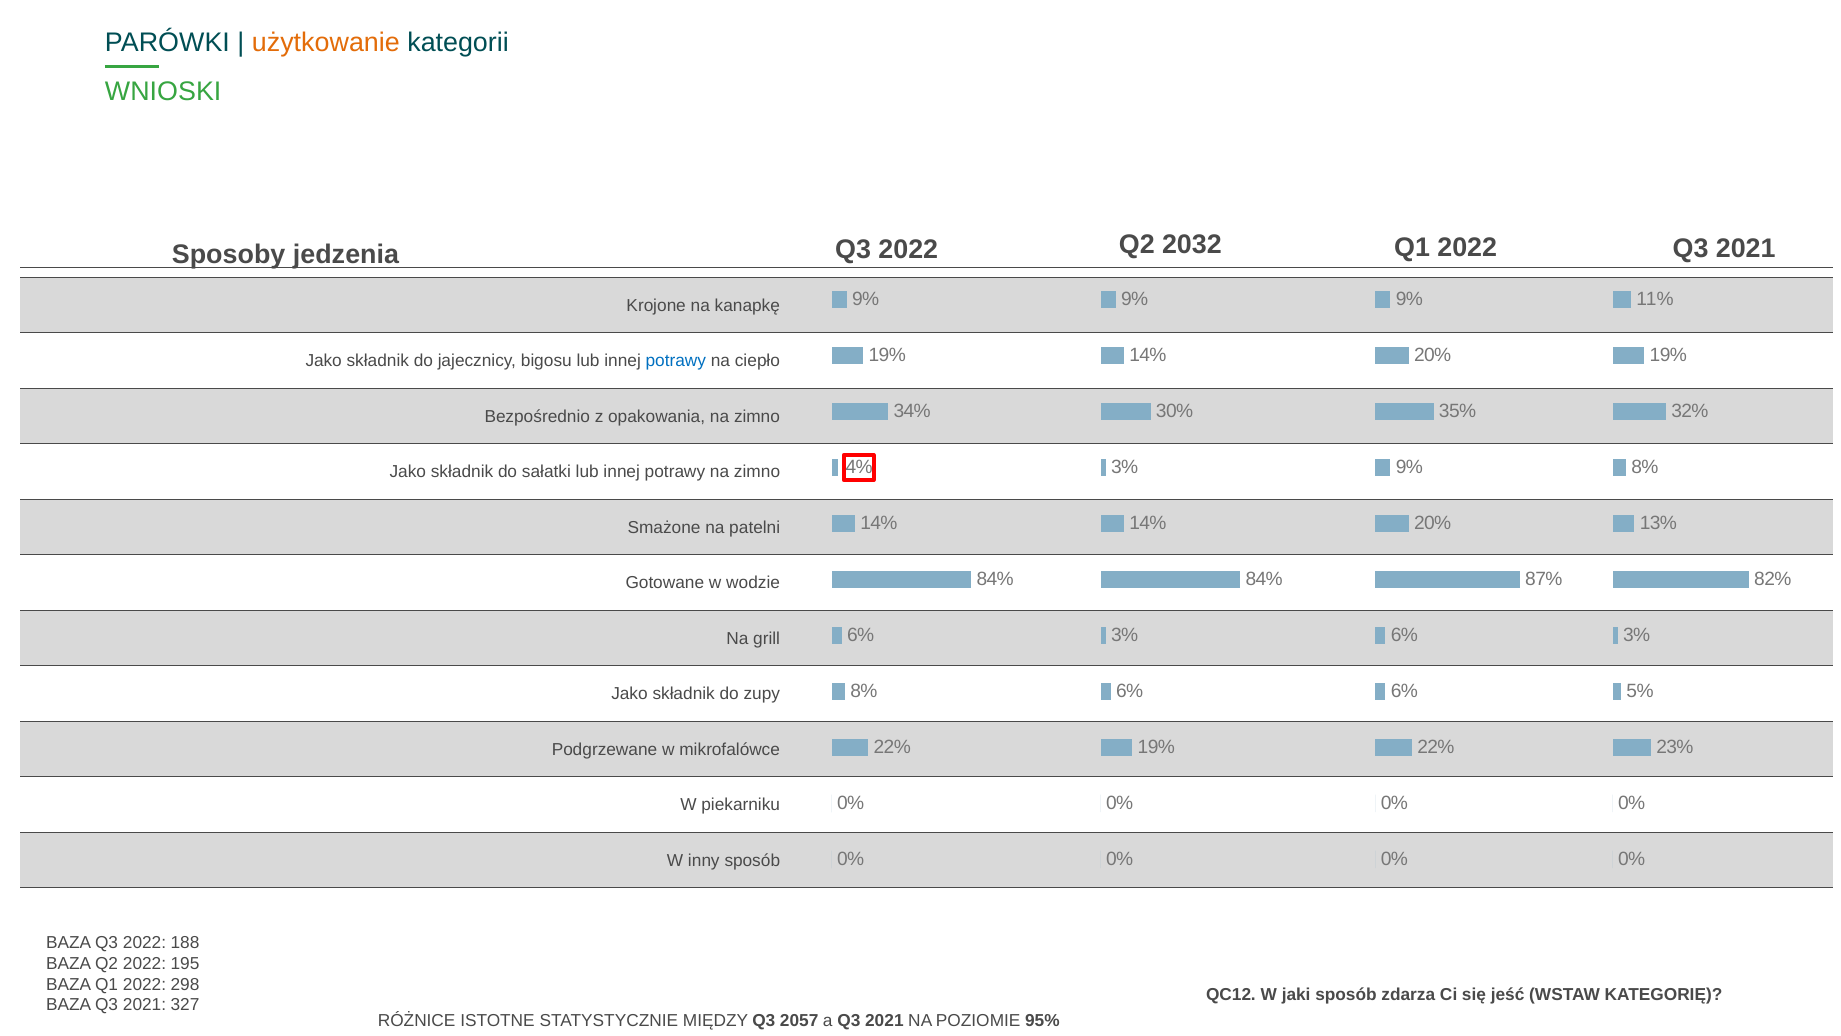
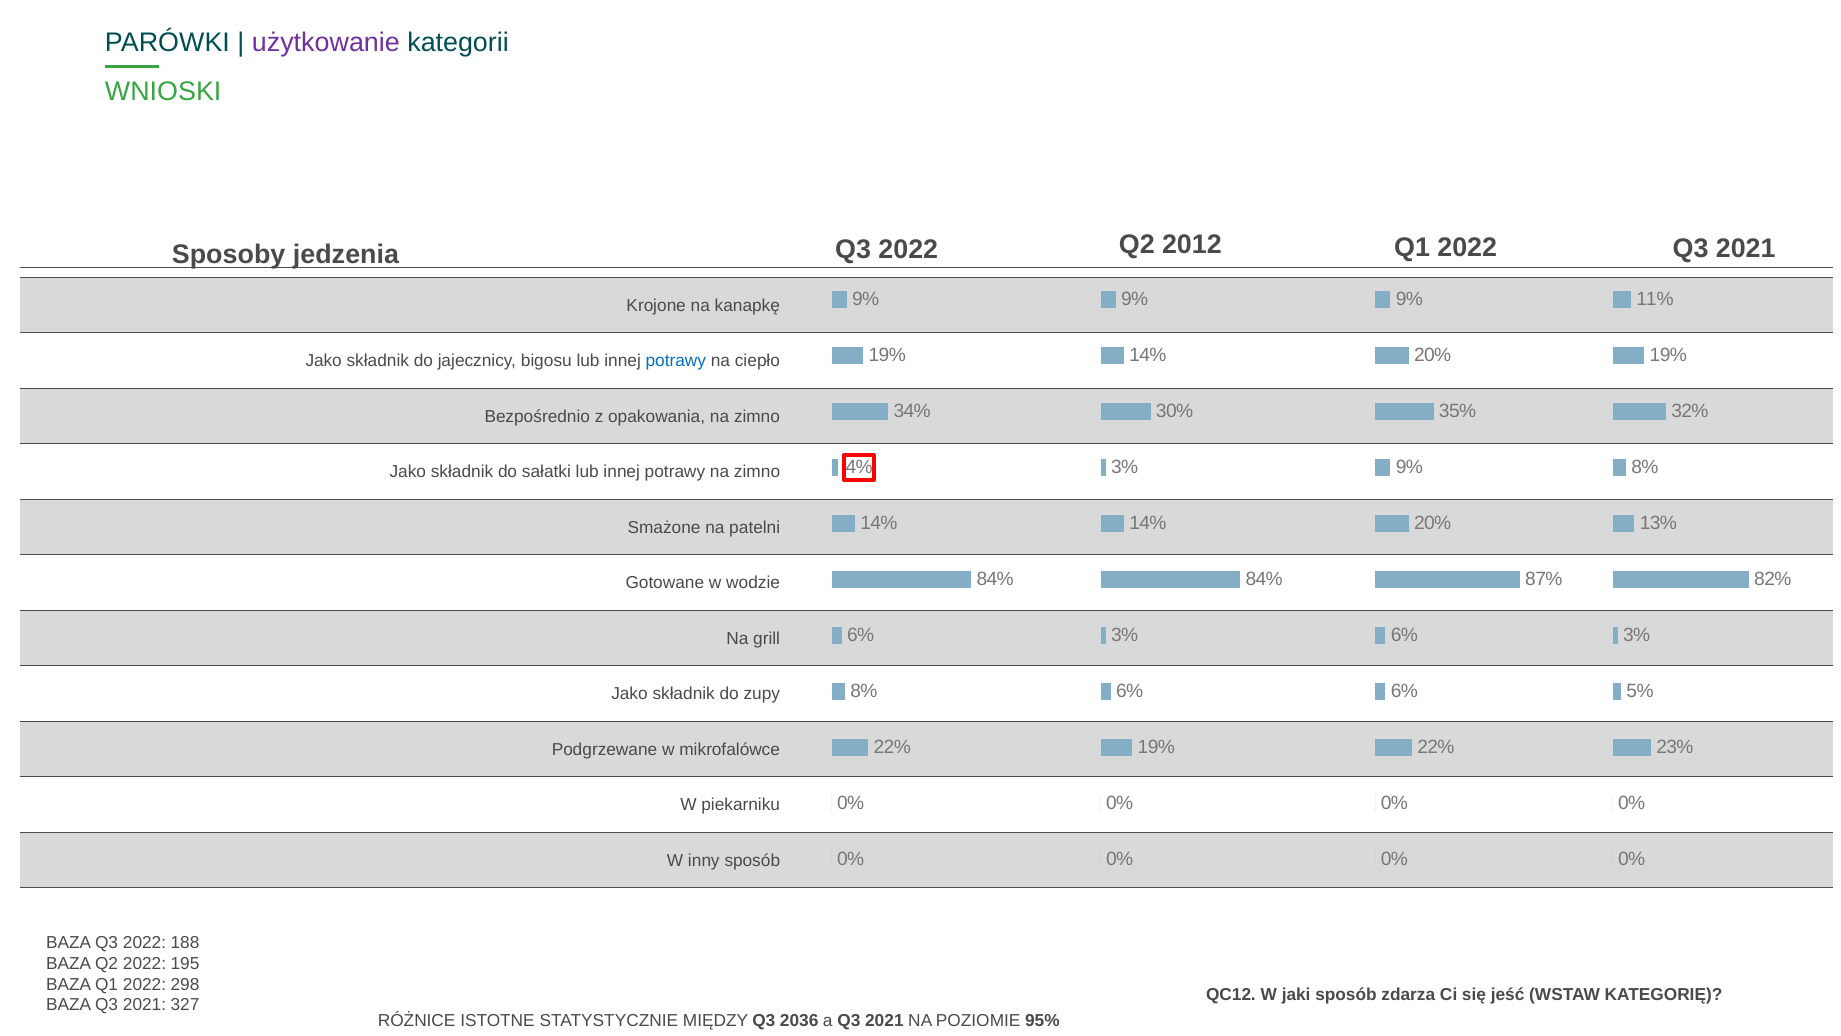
użytkowanie colour: orange -> purple (326, 43)
2032: 2032 -> 2012 (1192, 244)
2057: 2057 -> 2036 (799, 1021)
